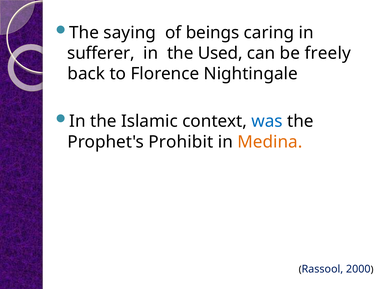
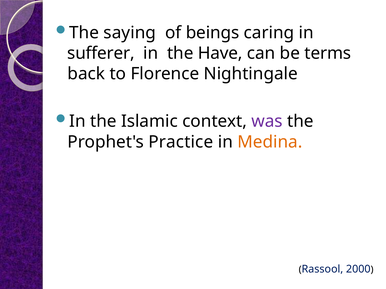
Used: Used -> Have (220, 53)
freely: freely -> terms (328, 53)
was colour: blue -> purple (267, 122)
Prohibit: Prohibit -> Practice (181, 142)
